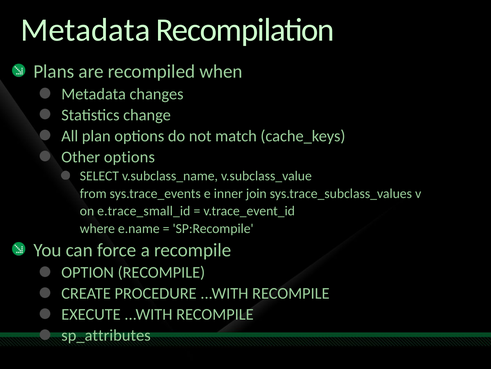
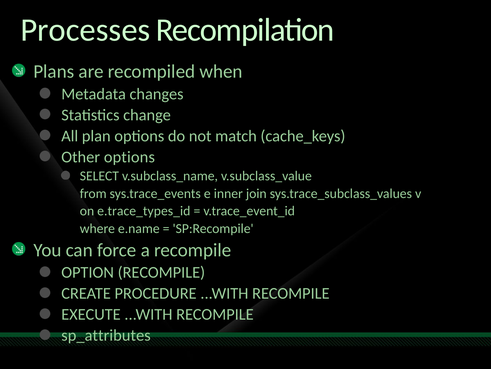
Metadata: Metadata -> Processes (85, 30)
e.trace_small_id: e.trace_small_id -> e.trace_types_id (144, 211)
